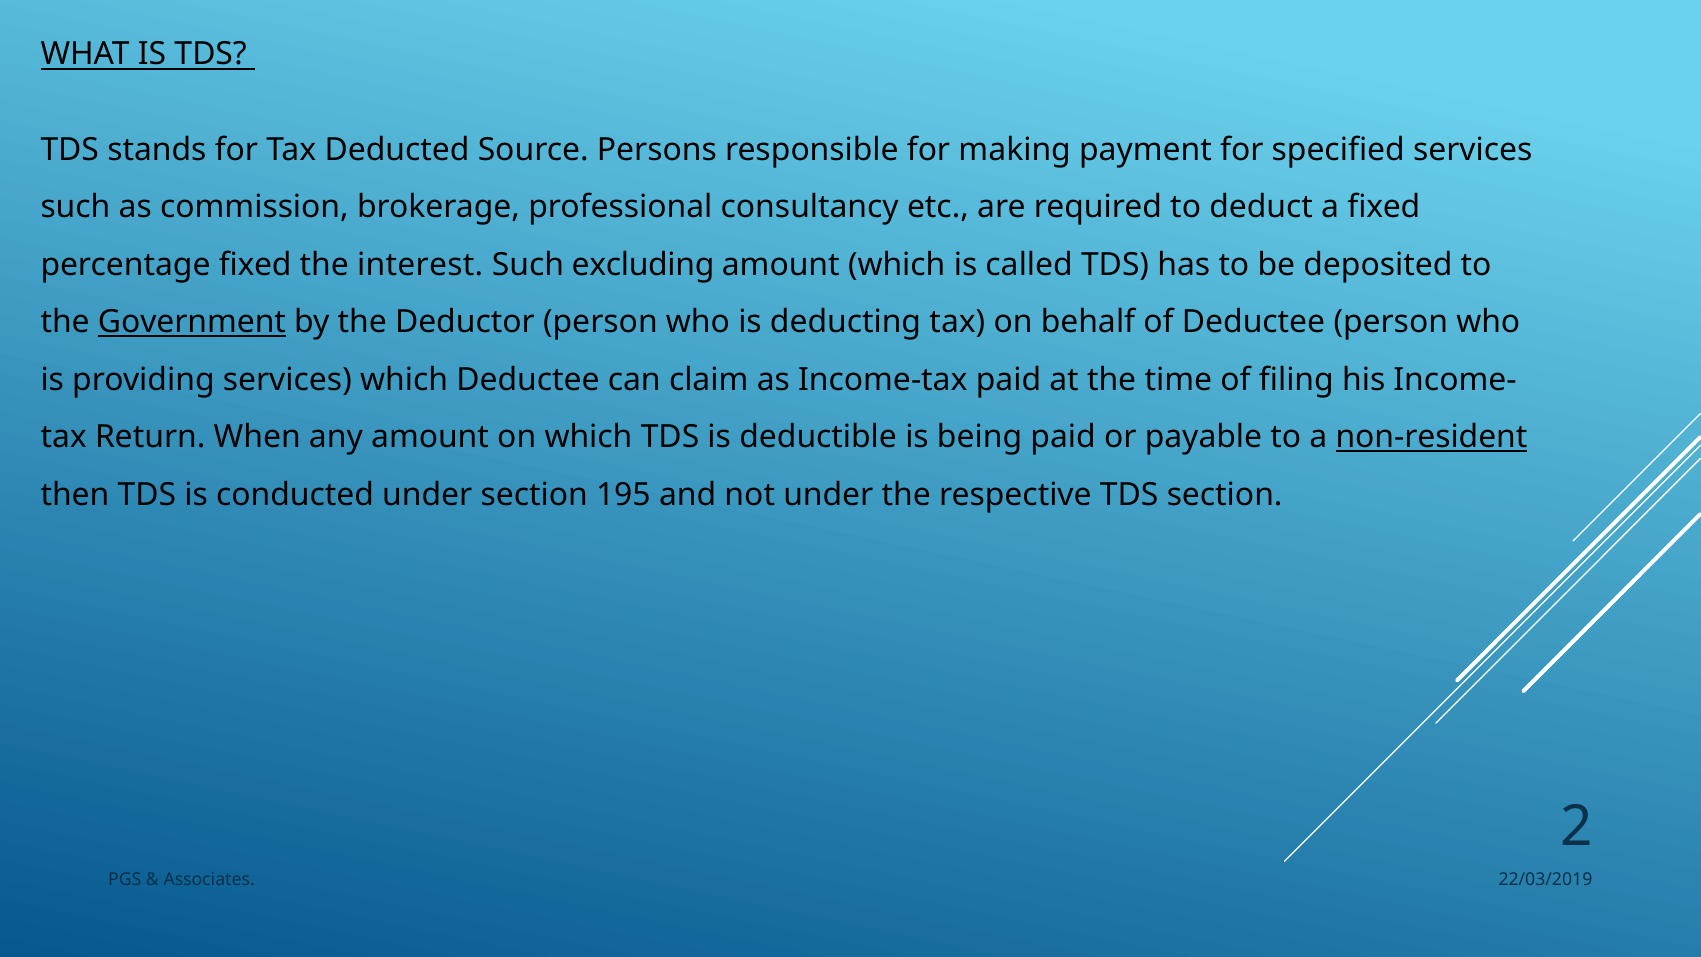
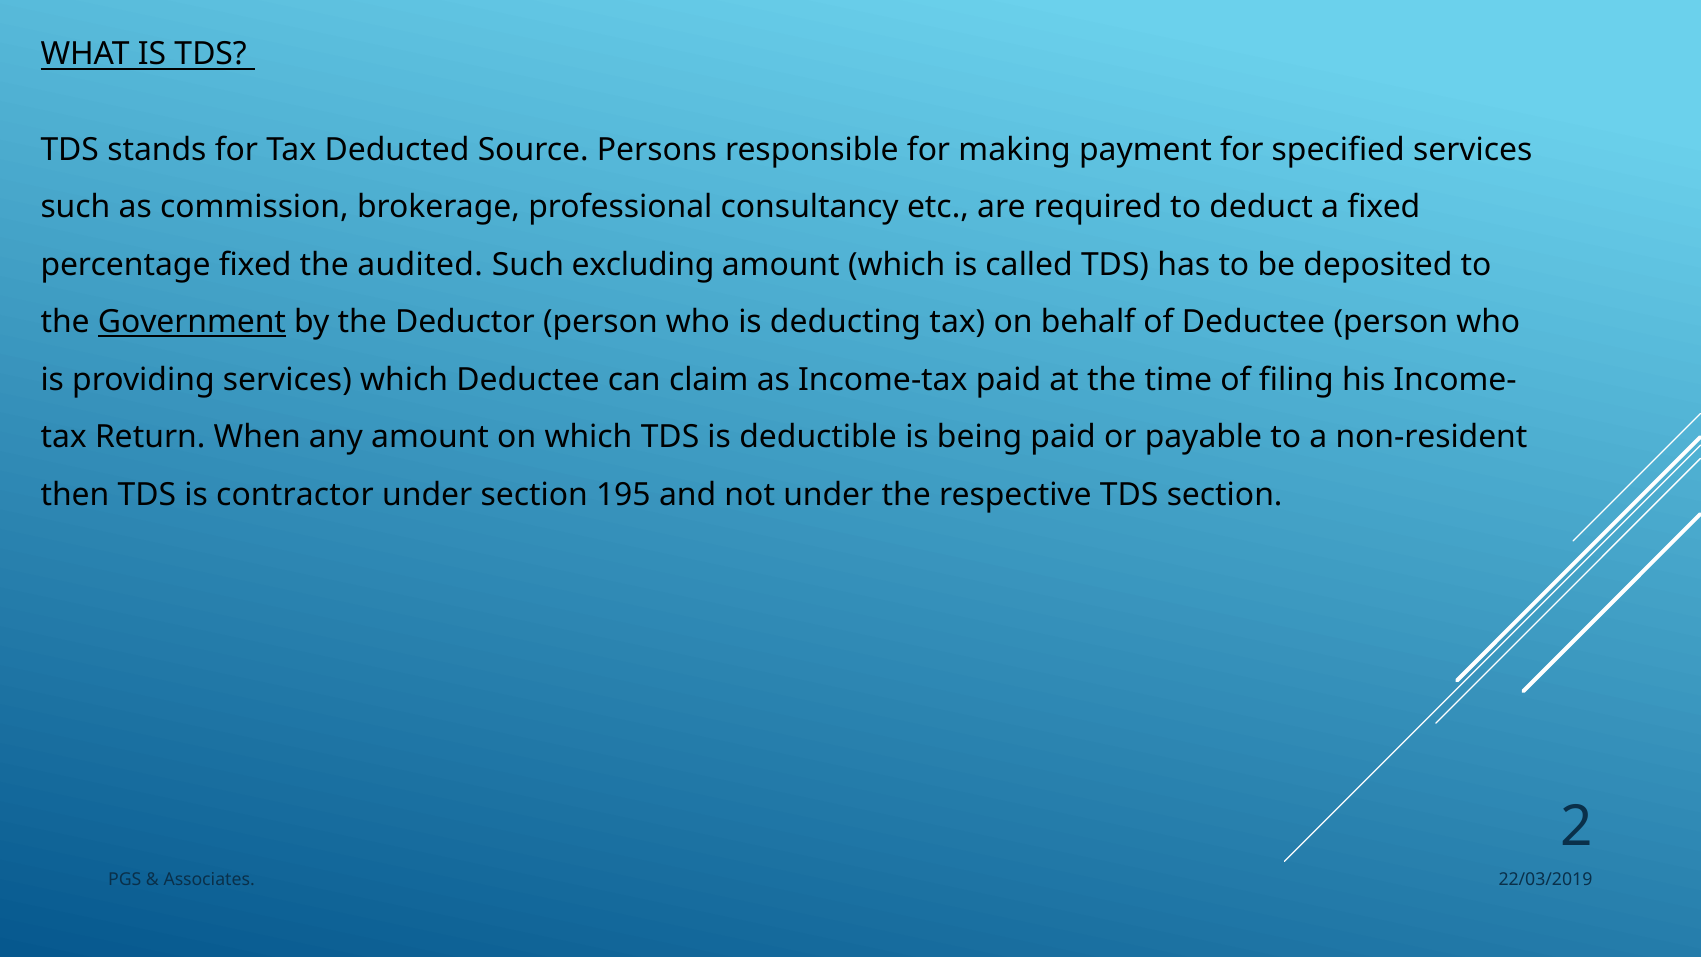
interest: interest -> audited (420, 265)
non-resident underline: present -> none (1431, 437)
conducted: conducted -> contractor (295, 494)
